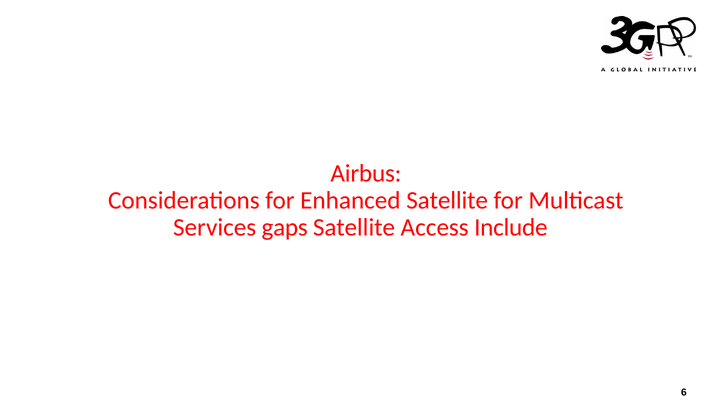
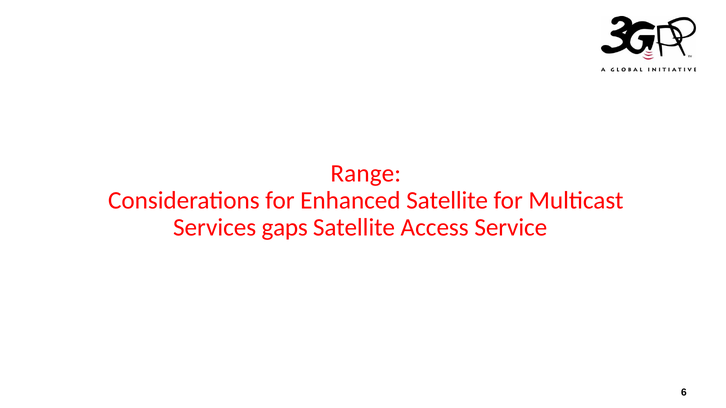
Airbus: Airbus -> Range (366, 173)
Include: Include -> Service (511, 228)
